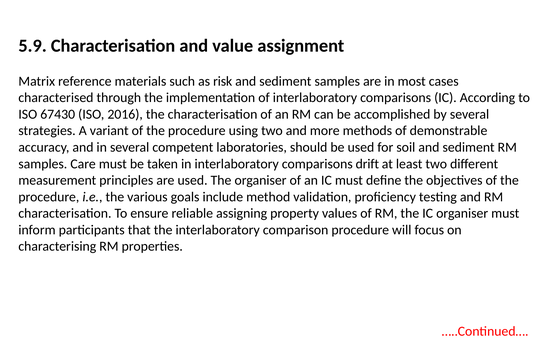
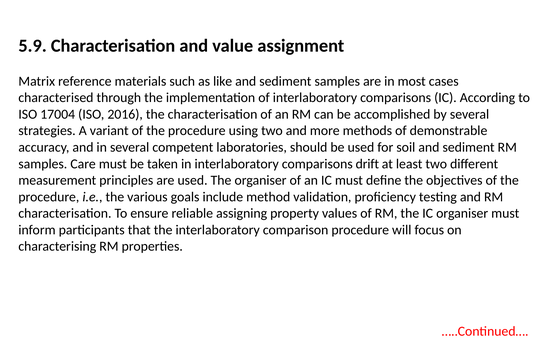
risk: risk -> like (223, 81)
67430: 67430 -> 17004 (58, 114)
